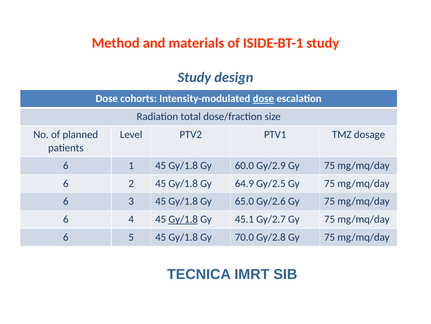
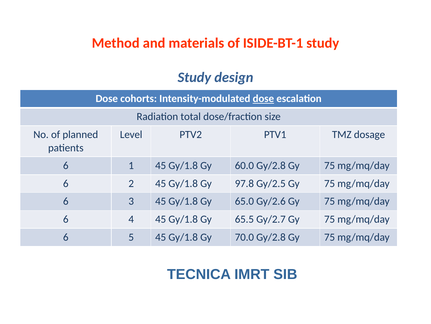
60.0 Gy/2.9: Gy/2.9 -> Gy/2.8 (271, 165)
64.9: 64.9 -> 97.8 (244, 183)
Gy/1.8 underline: present -> none (183, 219)
45.1: 45.1 -> 65.5 (244, 219)
